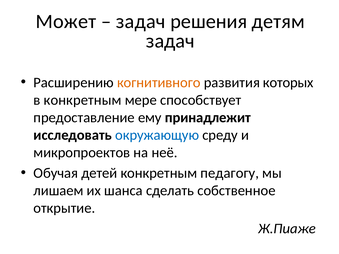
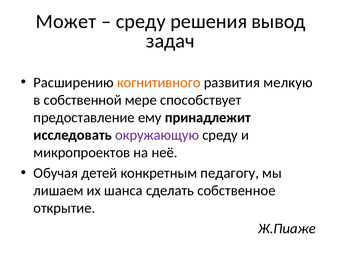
задач: задач -> среду (141, 22)
детям: детям -> вывод (278, 22)
которых: которых -> мелкую (288, 83)
в конкретным: конкретным -> собственной (83, 100)
окружающую colour: blue -> purple (157, 135)
